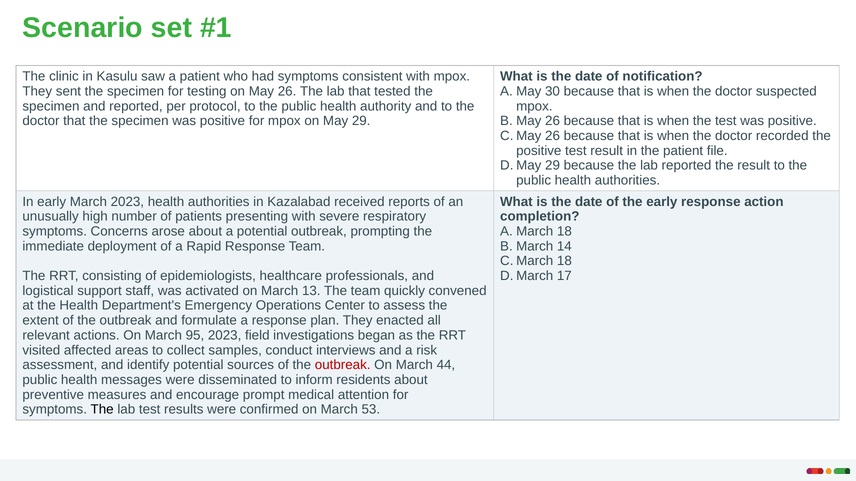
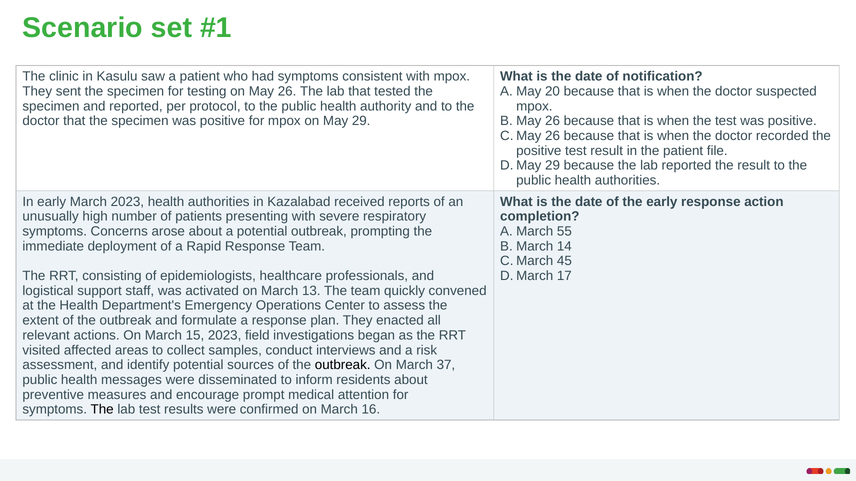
30: 30 -> 20 (552, 91)
March 18: 18 -> 55 (564, 232)
18: 18 -> 45 (564, 261)
95: 95 -> 15 (195, 336)
outbreak colour: red -> black (343, 365)
44: 44 -> 37 (446, 365)
53: 53 -> 16 (371, 410)
